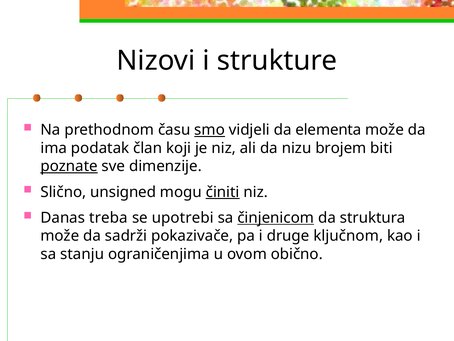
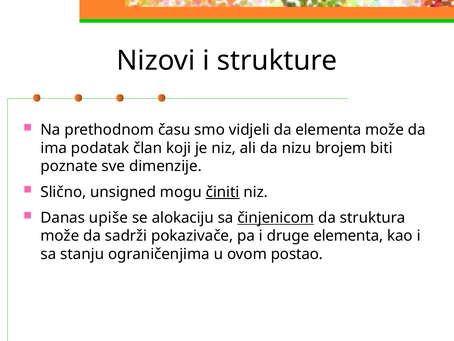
smo underline: present -> none (210, 130)
poznate underline: present -> none (69, 166)
treba: treba -> upiše (108, 217)
upotrebi: upotrebi -> alokaciju (183, 217)
druge ključnom: ključnom -> elementa (348, 236)
obično: obično -> postao (297, 254)
